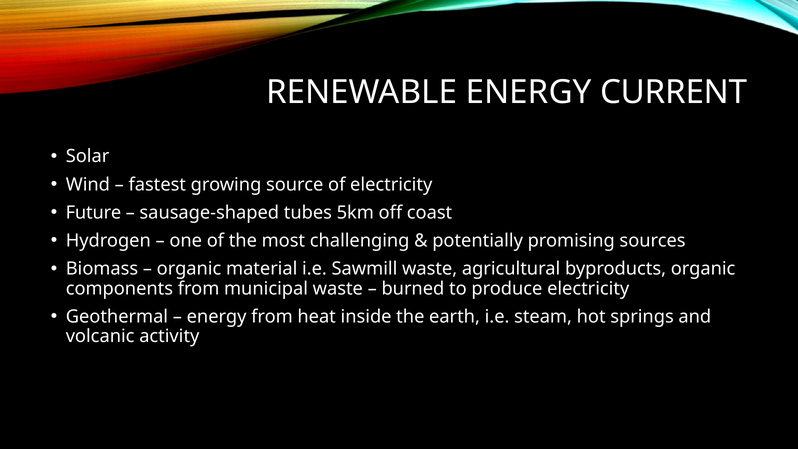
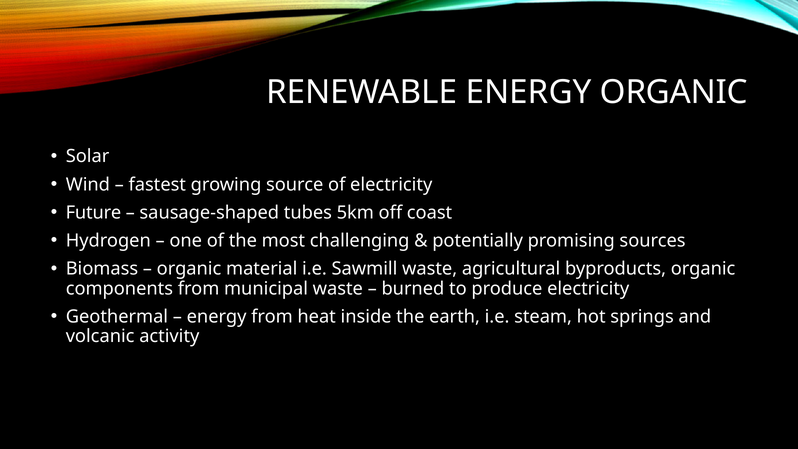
ENERGY CURRENT: CURRENT -> ORGANIC (674, 92)
